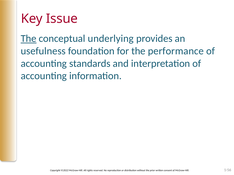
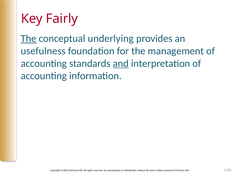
Issue: Issue -> Fairly (62, 19)
performance: performance -> management (176, 51)
and underline: none -> present (121, 64)
